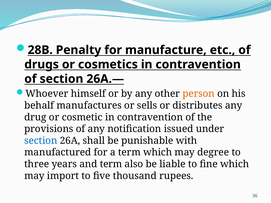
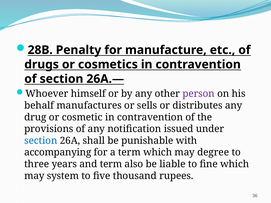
person colour: orange -> purple (199, 94)
manufactured: manufactured -> accompanying (58, 153)
import: import -> system (63, 176)
